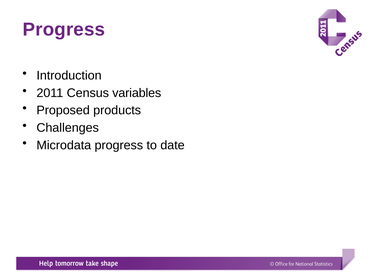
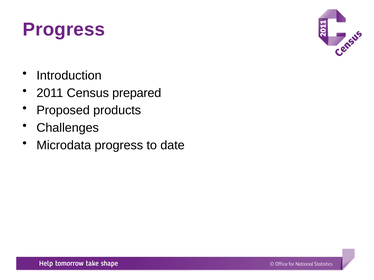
variables: variables -> prepared (137, 93)
